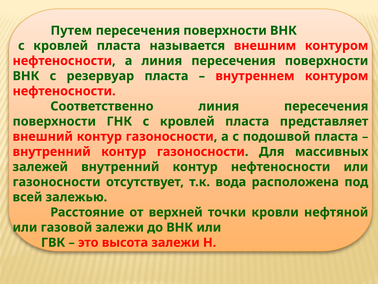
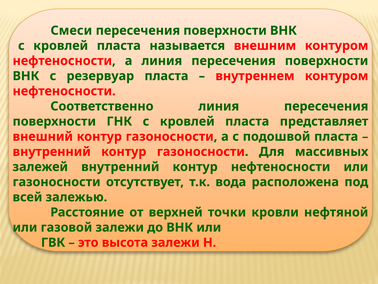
Путем: Путем -> Смеси (71, 30)
